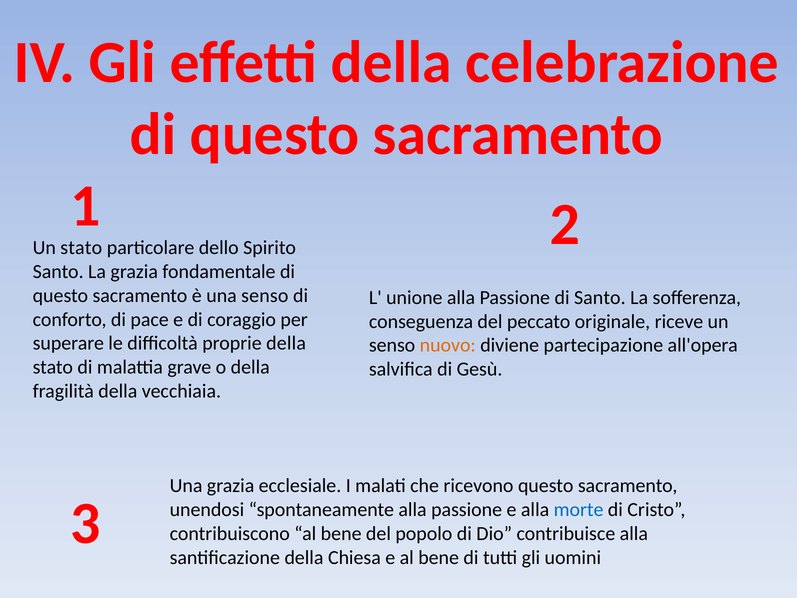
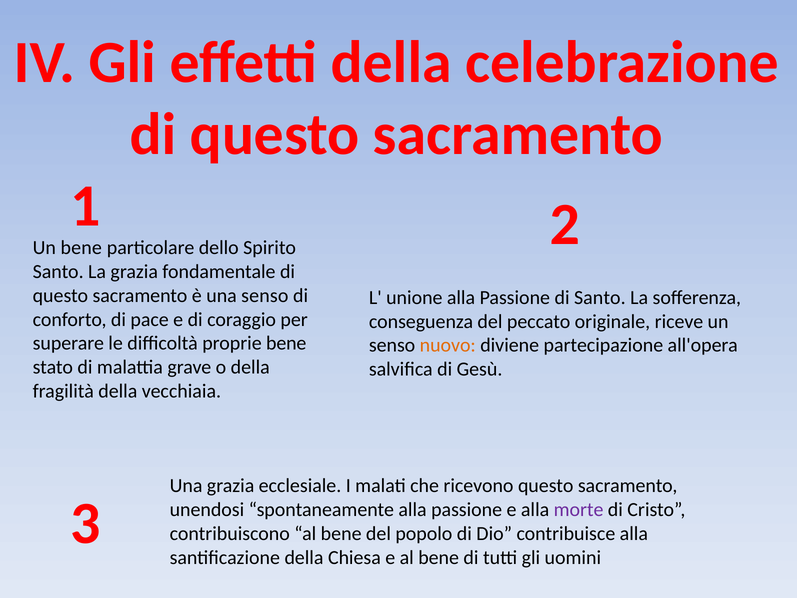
Un stato: stato -> bene (81, 248)
proprie della: della -> bene (286, 343)
morte colour: blue -> purple (579, 509)
